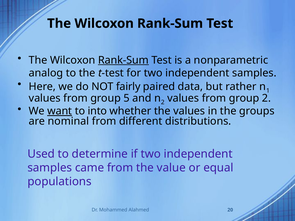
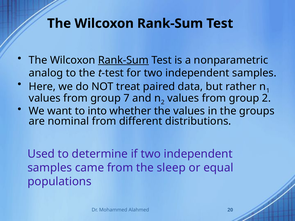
fairly: fairly -> treat (128, 87)
5: 5 -> 7 (127, 98)
want underline: present -> none (60, 111)
value: value -> sleep (171, 168)
